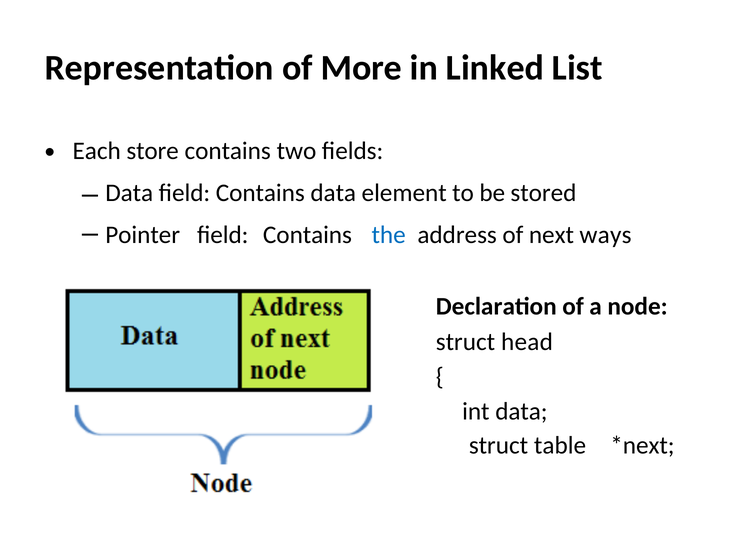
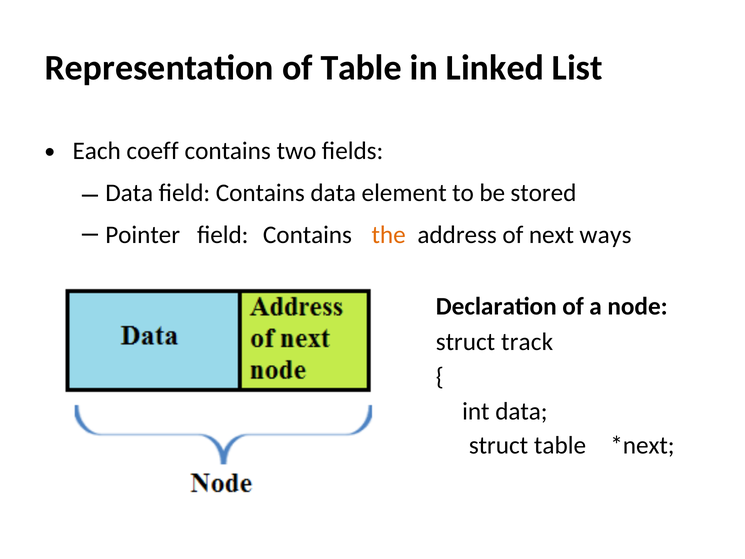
of More: More -> Table (361, 68)
store: store -> coeff (152, 151)
the colour: blue -> orange (389, 235)
head: head -> track (527, 342)
